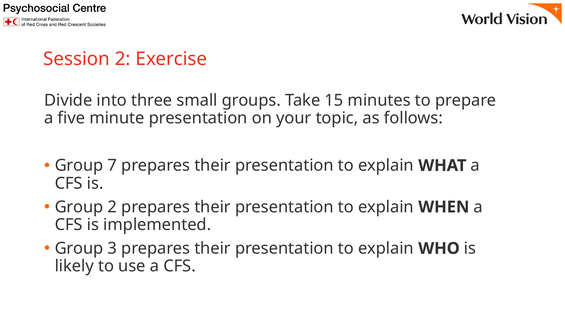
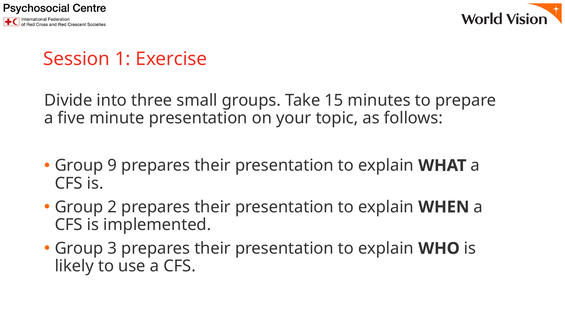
Session 2: 2 -> 1 (123, 59)
7: 7 -> 9 (112, 165)
